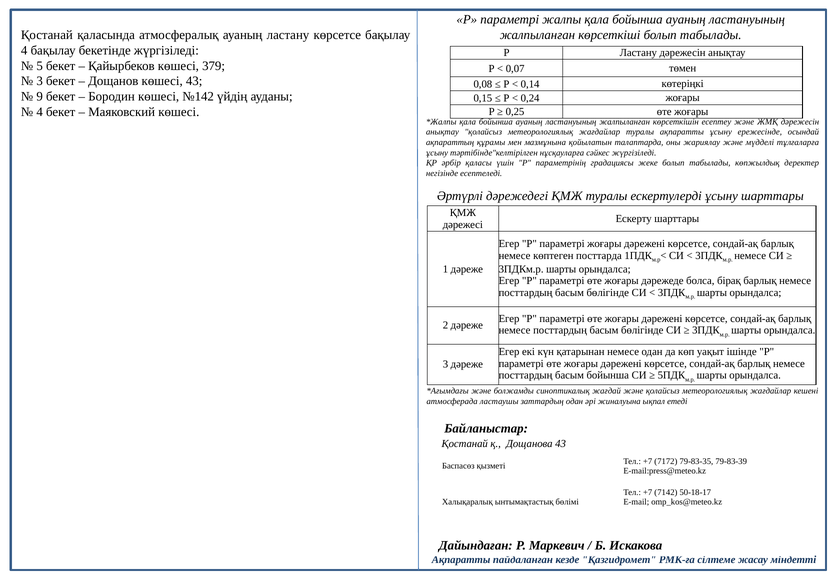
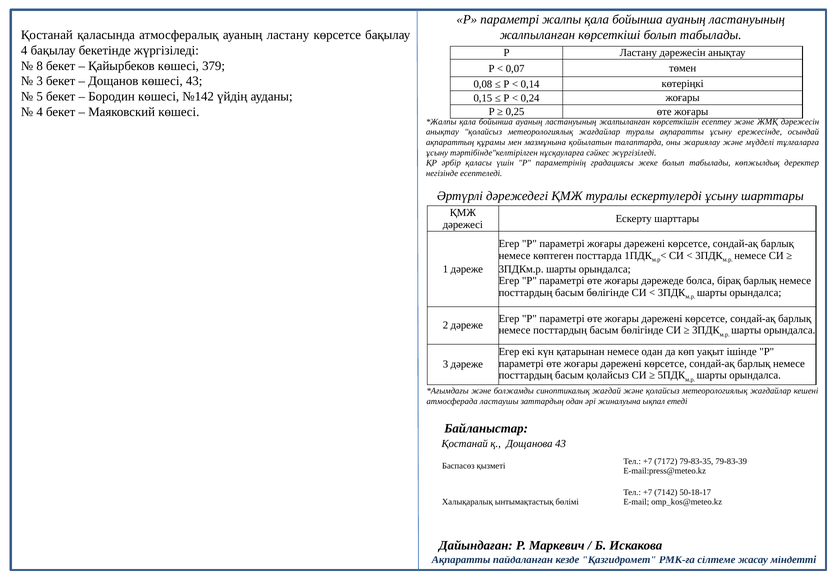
5: 5 -> 8 (40, 66)
9: 9 -> 5 (40, 97)
басым бойынша: бойынша -> қолайсыз (608, 375)
